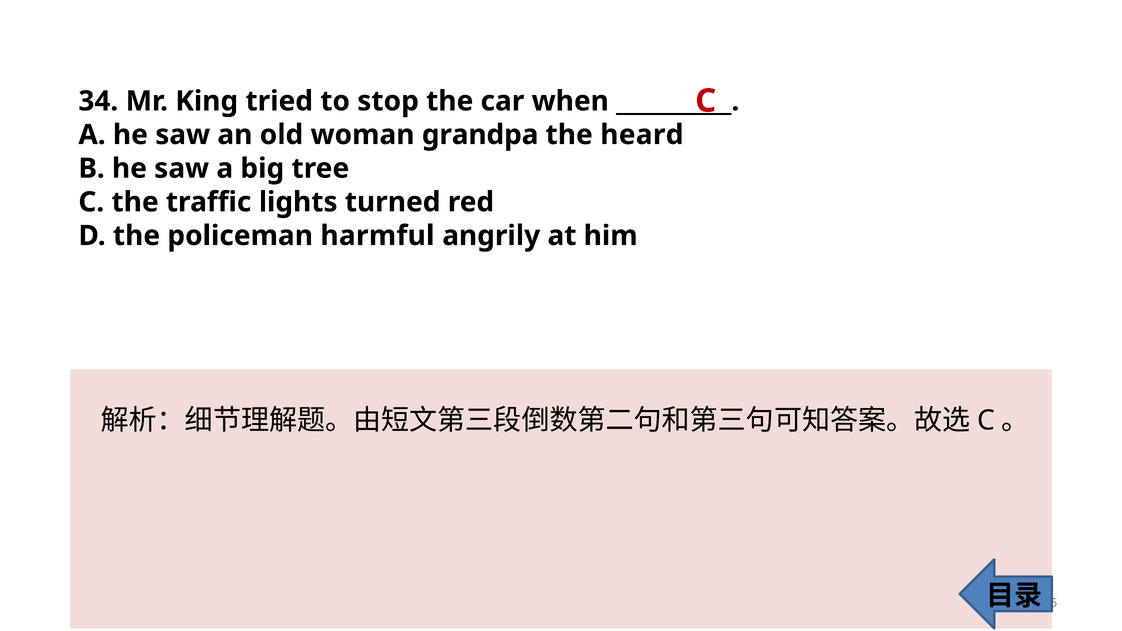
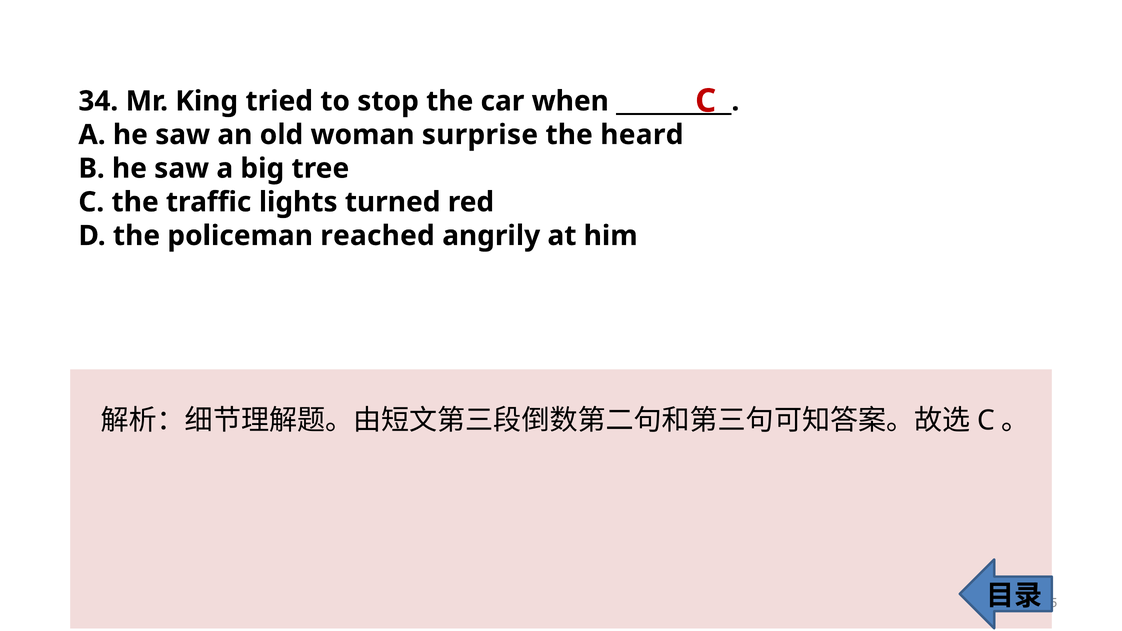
grandpa: grandpa -> surprise (480, 135)
harmful: harmful -> reached (377, 236)
